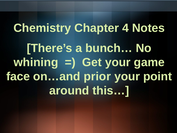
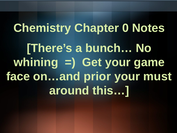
4: 4 -> 0 (125, 28)
point: point -> must (157, 76)
